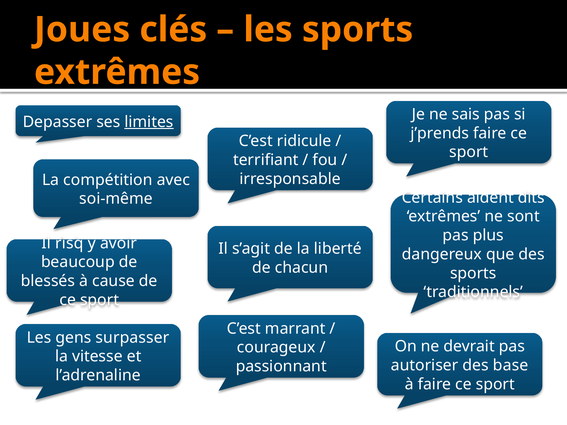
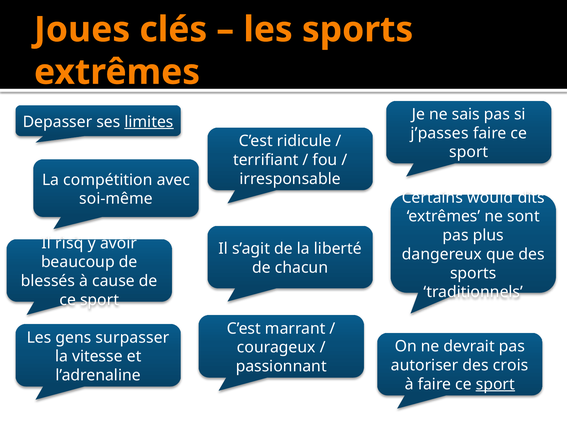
j’prends: j’prends -> j’passes (440, 133)
aident: aident -> would (490, 198)
base: base -> crois (511, 366)
sport underline: none -> present (495, 384)
